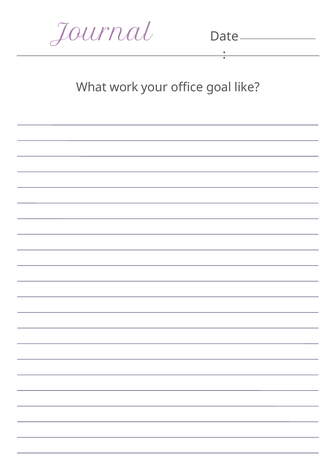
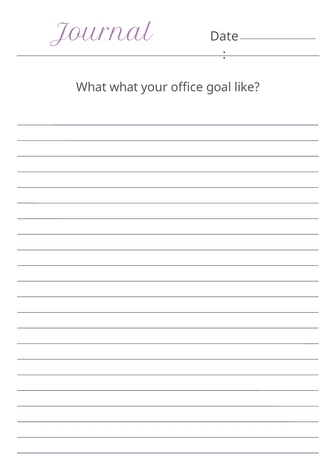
What work: work -> what (124, 87)
